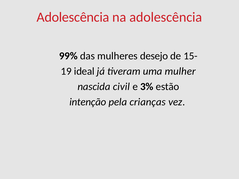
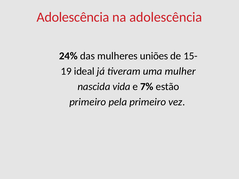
99%: 99% -> 24% (68, 56)
desejo: desejo -> uniões (154, 56)
civil: civil -> vida (122, 87)
3%: 3% -> 7% (147, 87)
intenção: intenção -> primeiro (88, 102)
pela crianças: crianças -> primeiro (148, 102)
